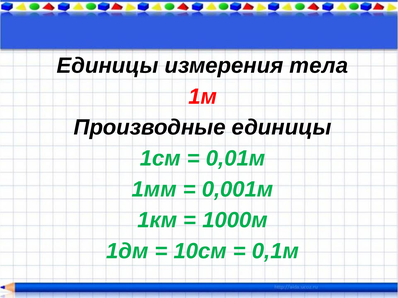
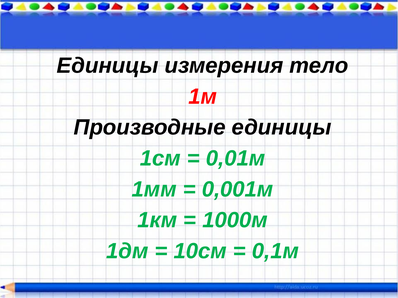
тела: тела -> тело (319, 66)
